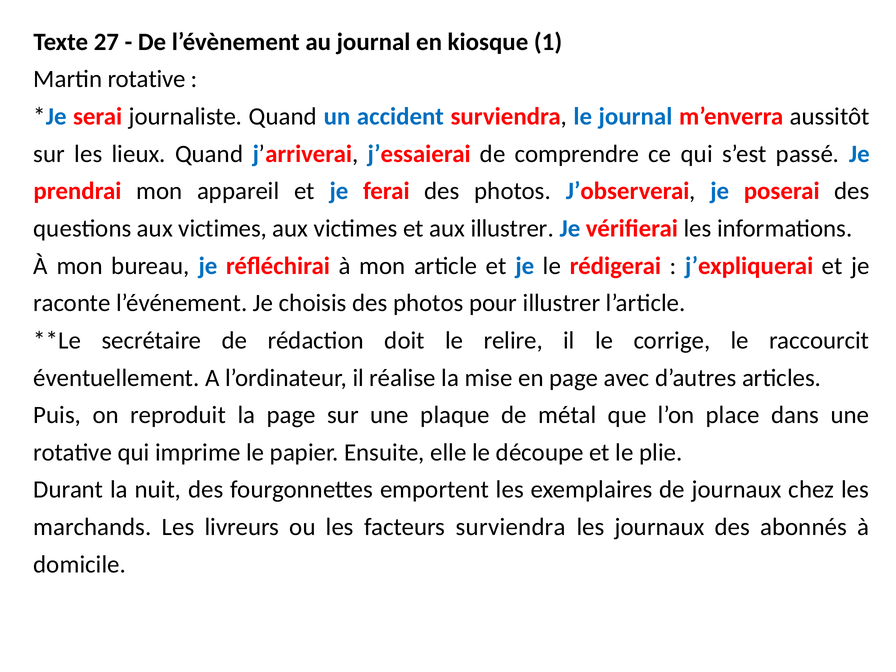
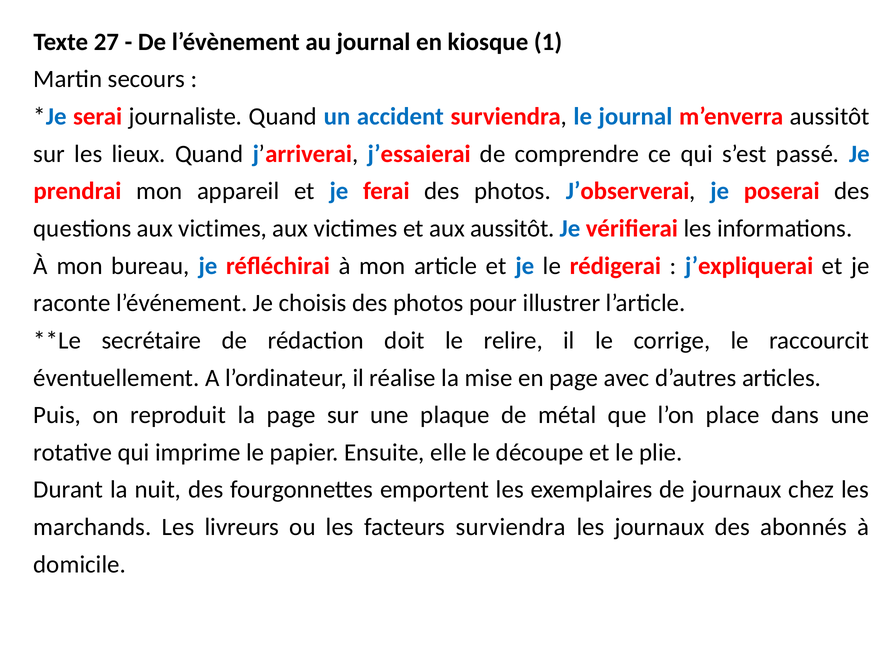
Martin rotative: rotative -> secours (146, 79)
aux illustrer: illustrer -> aussitôt (512, 229)
